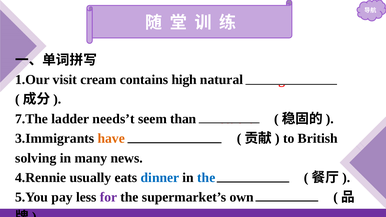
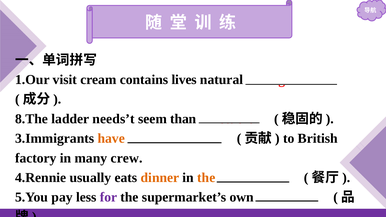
high: high -> lives (184, 80)
7.The: 7.The -> 8.The (32, 119)
solving: solving -> factory (36, 158)
news: news -> crew (127, 158)
dinner colour: blue -> orange (160, 178)
the colour: blue -> orange (206, 178)
